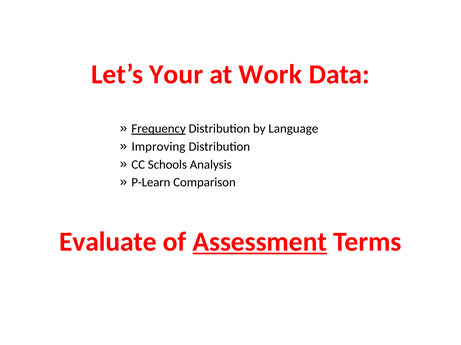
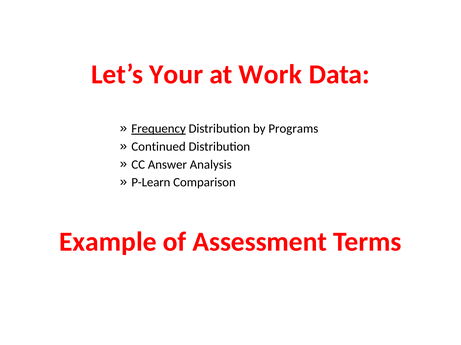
Language: Language -> Programs (293, 129)
Improving: Improving -> Continued (159, 147)
Schools: Schools -> Answer (167, 165)
Evaluate: Evaluate -> Example (108, 242)
Assessment underline: present -> none (260, 242)
